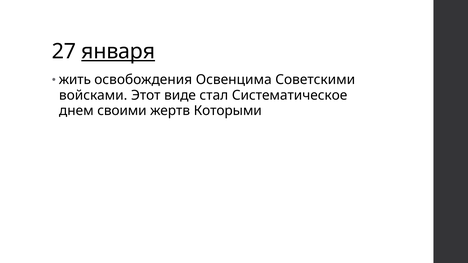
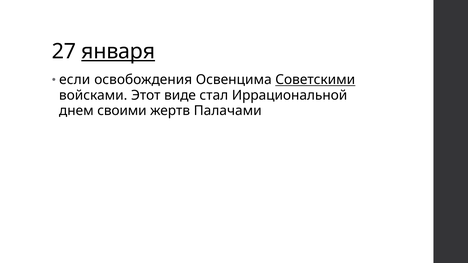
жить: жить -> если (75, 80)
Советскими underline: none -> present (315, 80)
Систематическое: Систематическое -> Иррациональной (290, 95)
Которыми: Которыми -> Палачами (228, 111)
